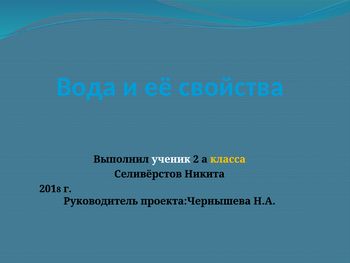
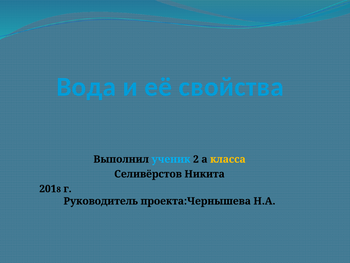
ученик colour: white -> light blue (171, 159)
